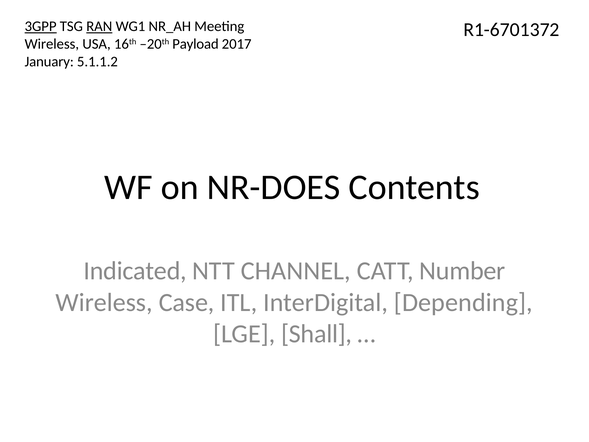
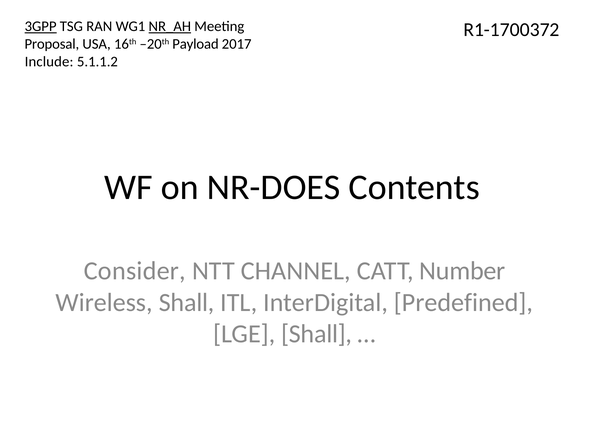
RAN underline: present -> none (99, 26)
NR_AH underline: none -> present (170, 26)
R1-6701372: R1-6701372 -> R1-1700372 (511, 30)
Wireless: Wireless -> Proposal (52, 44)
January: January -> Include (49, 62)
Indicated: Indicated -> Consider (135, 271)
Wireless Case: Case -> Shall (187, 302)
Depending: Depending -> Predefined (463, 302)
